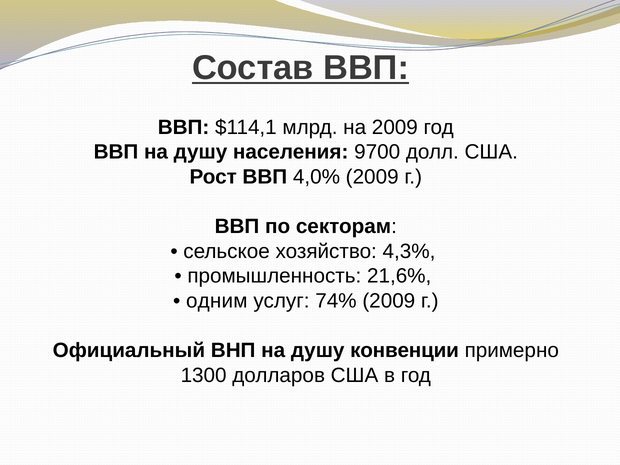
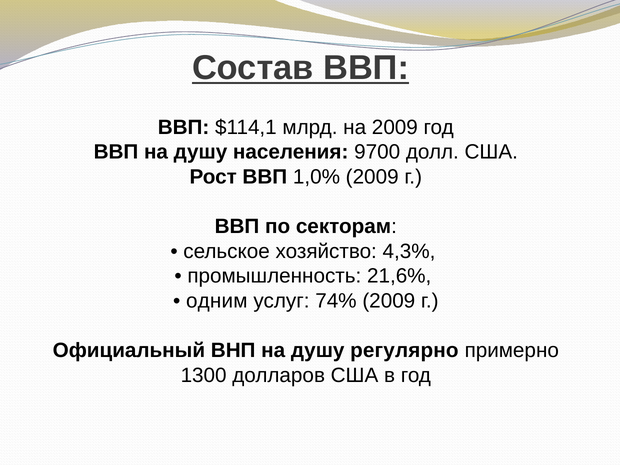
4,0%: 4,0% -> 1,0% (317, 177)
конвенции: конвенции -> регулярно (404, 351)
